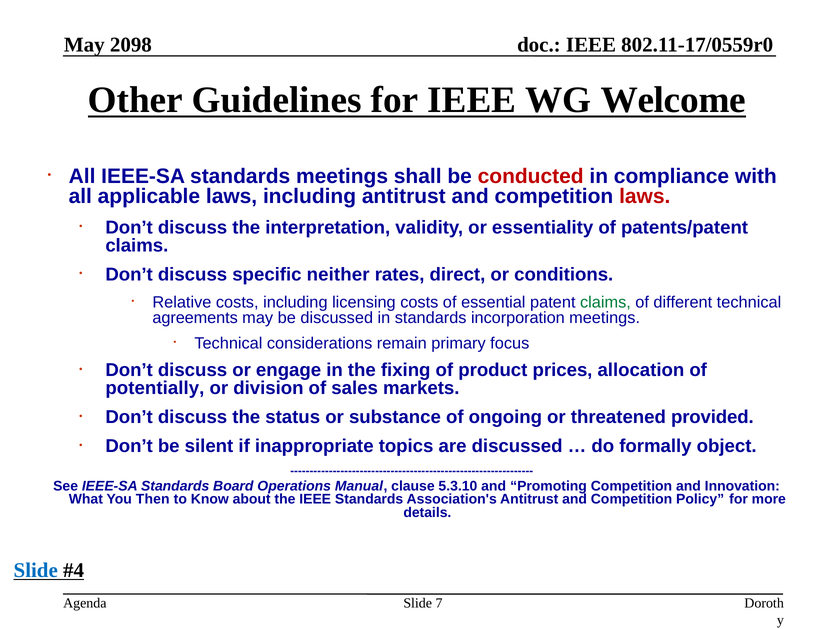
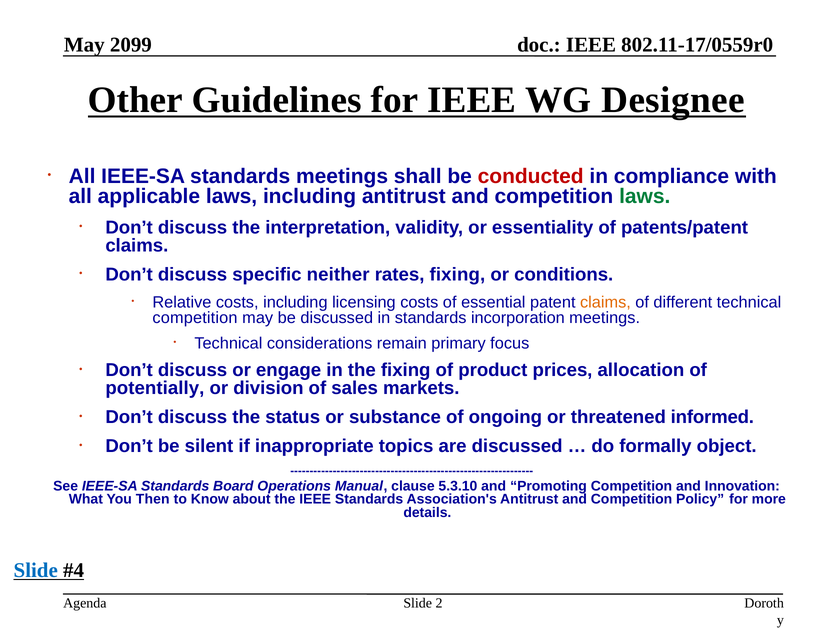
2098: 2098 -> 2099 (131, 45)
Welcome: Welcome -> Designee (673, 100)
laws colour: red -> green (645, 196)
rates direct: direct -> fixing (457, 275)
claims colour: green -> orange (605, 302)
agreements: agreements -> competition (195, 318)
provided: provided -> informed (712, 417)
7: 7 -> 2 (439, 603)
